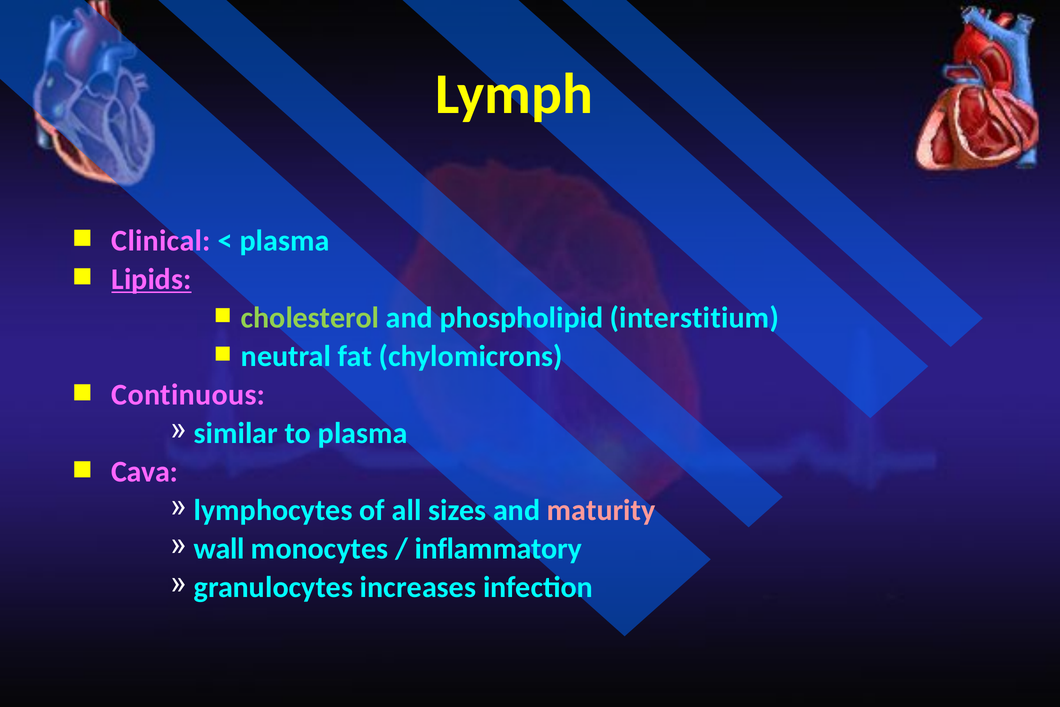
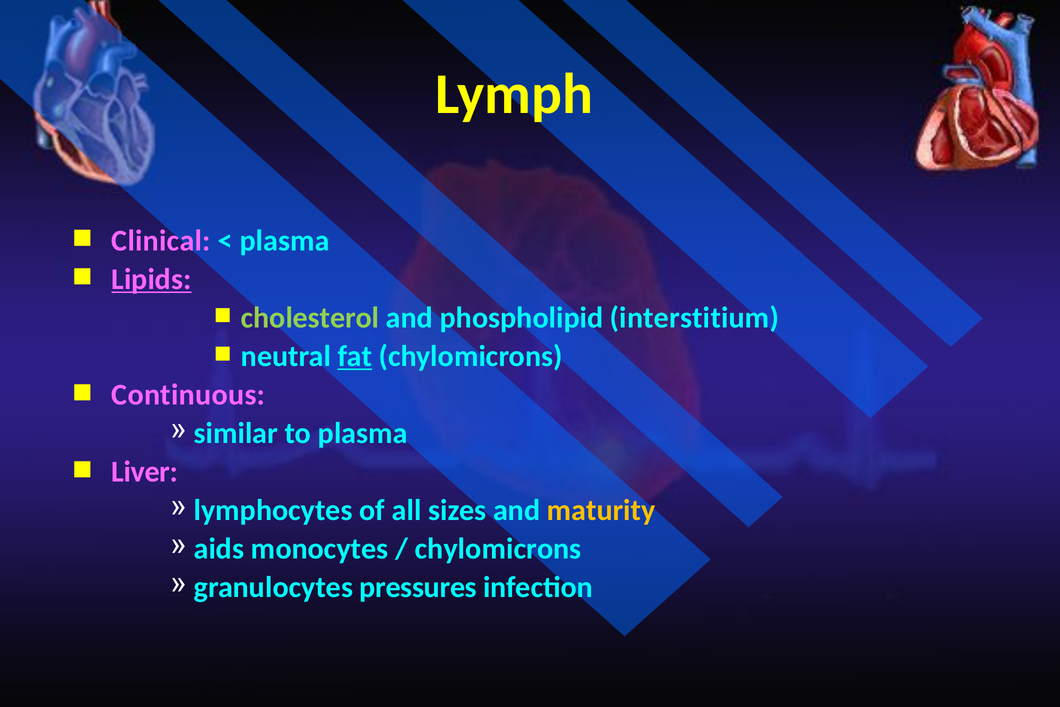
fat underline: none -> present (355, 356)
Cava: Cava -> Liver (145, 472)
maturity colour: pink -> yellow (601, 510)
wall: wall -> aids (219, 549)
inflammatory: inflammatory -> chylomicrons (498, 549)
increases: increases -> pressures (418, 587)
